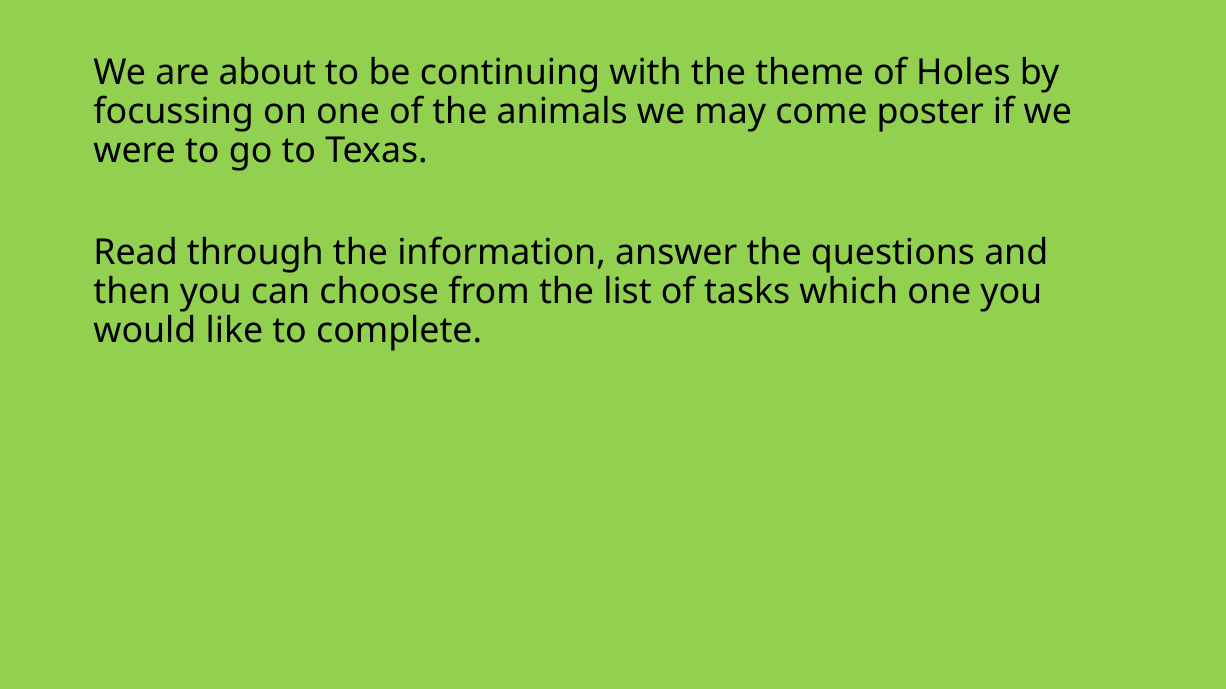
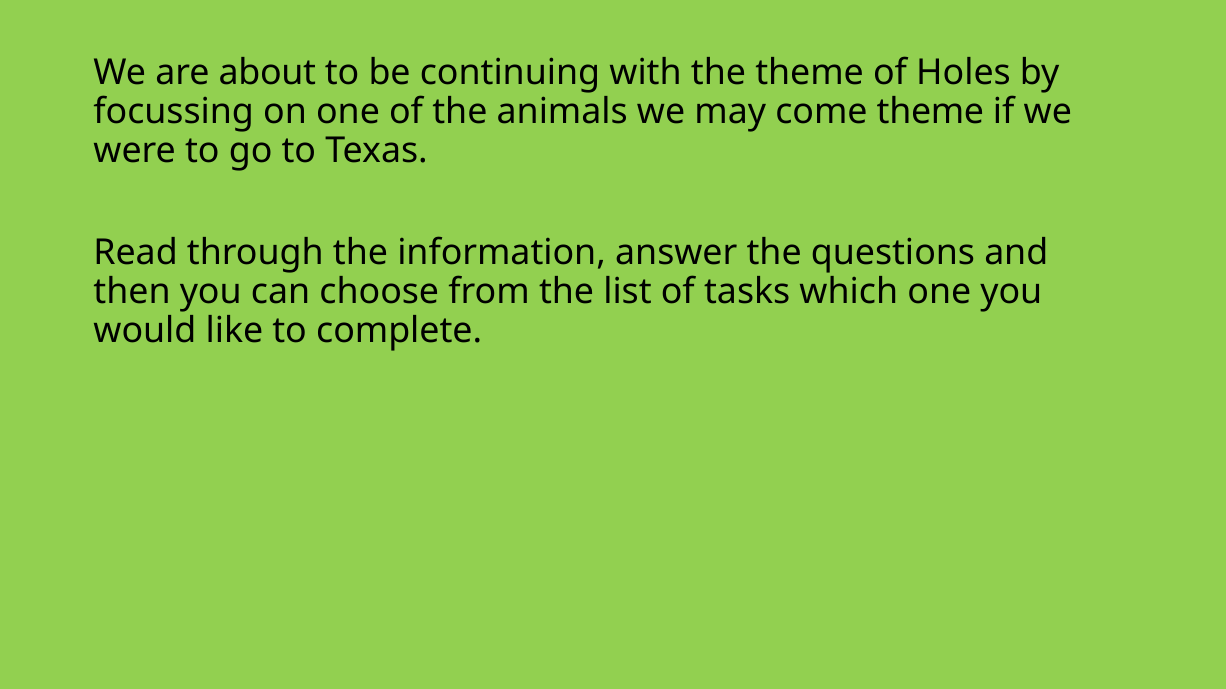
come poster: poster -> theme (930, 112)
